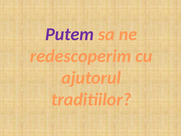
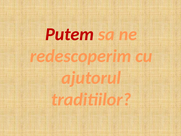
Putem colour: purple -> red (70, 34)
